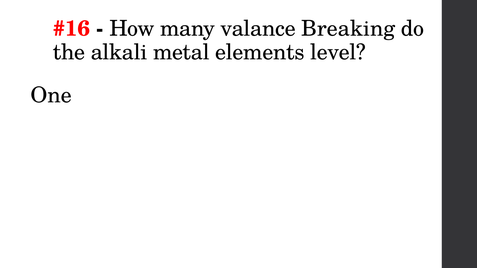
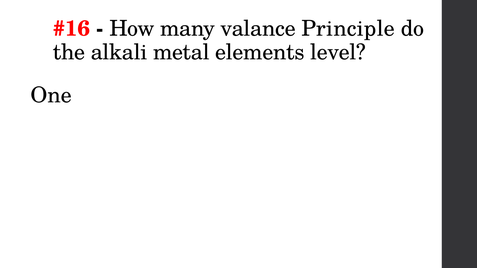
Breaking: Breaking -> Principle (348, 29)
